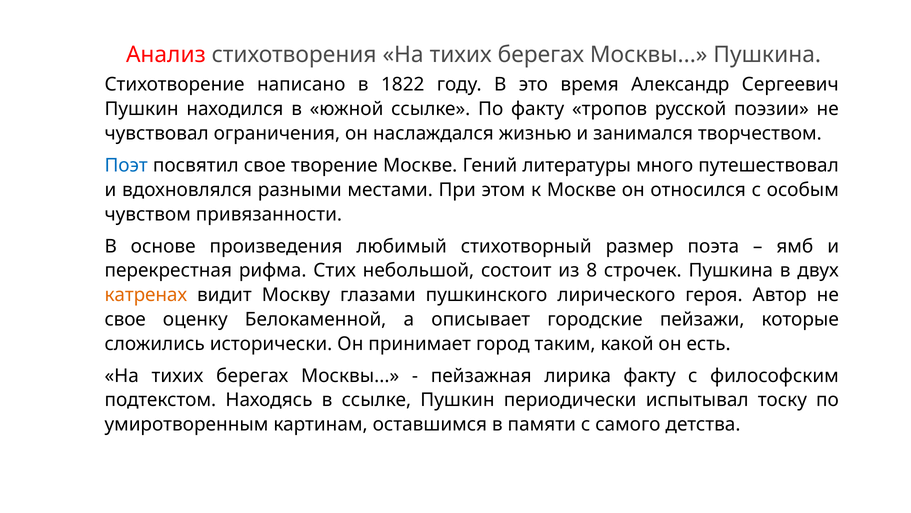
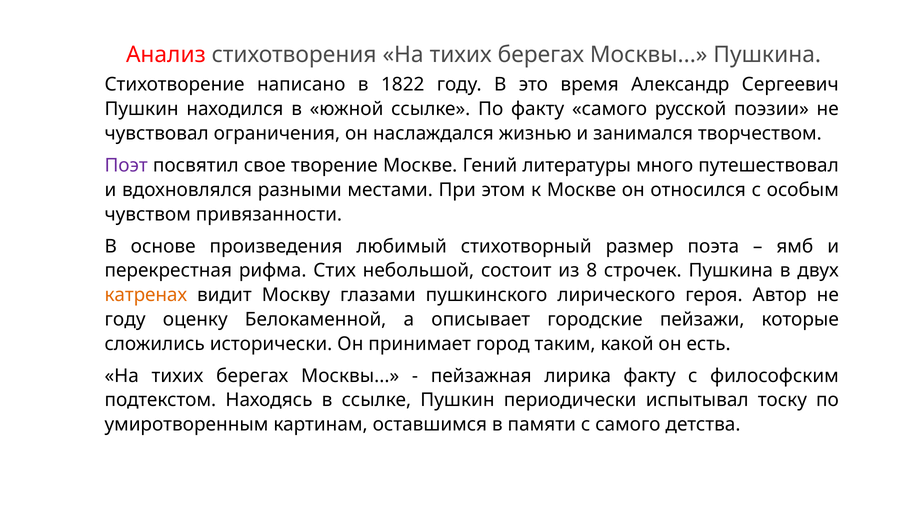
факту тропов: тропов -> самого (610, 109)
Поэт colour: blue -> purple (126, 165)
свое: свое -> году (125, 319)
